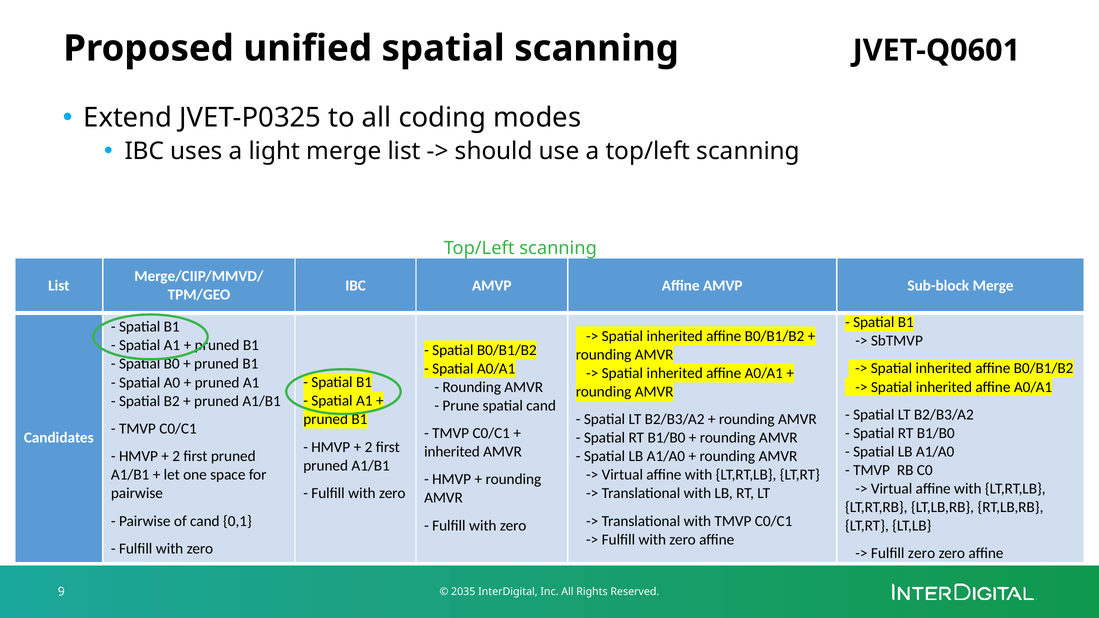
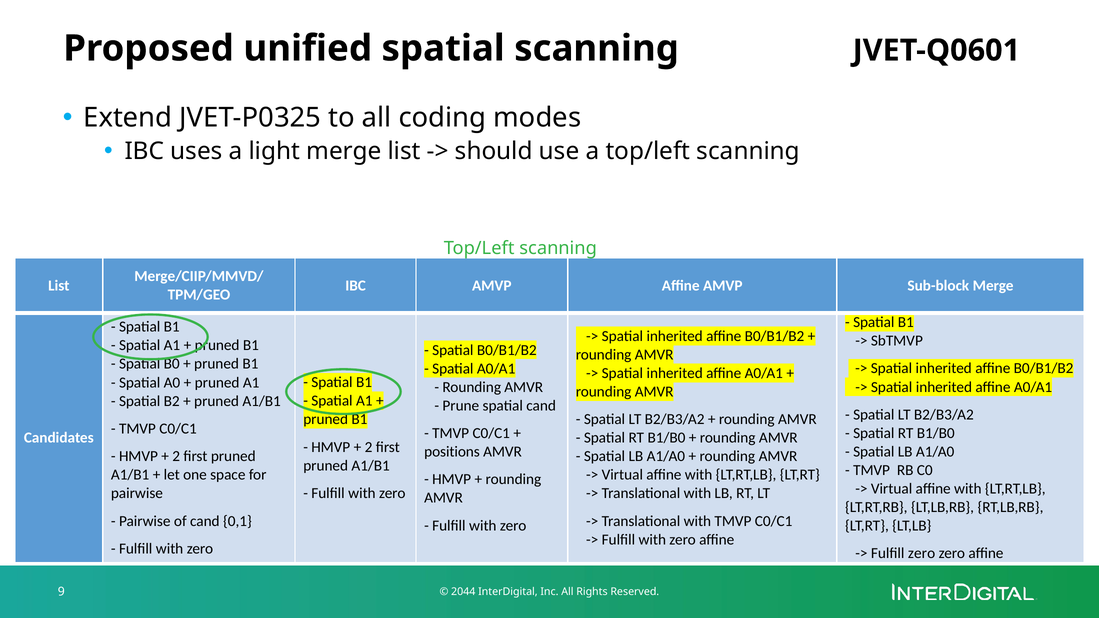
inherited: inherited -> positions (452, 452)
2035: 2035 -> 2044 (463, 592)
